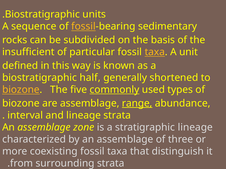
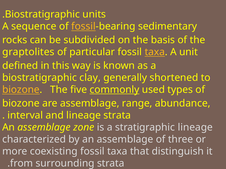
insufficient: insufficient -> graptolites (28, 52)
half: half -> clay (90, 78)
range underline: present -> none (137, 104)
